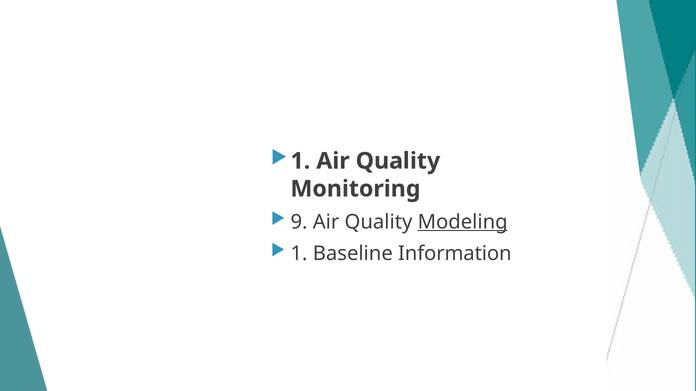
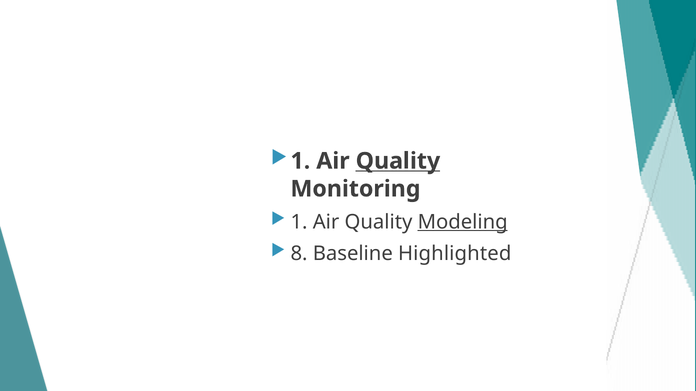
Quality underline: none -> present (398, 161)
9: 9 -> 1 (299, 222)
1: 1 -> 8 (299, 254)
Information: Information -> Highlighted (455, 254)
